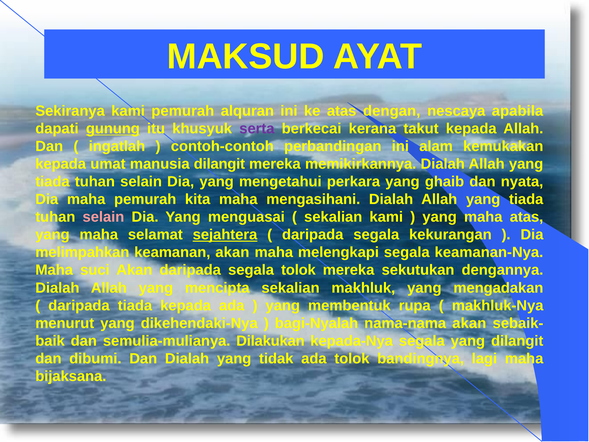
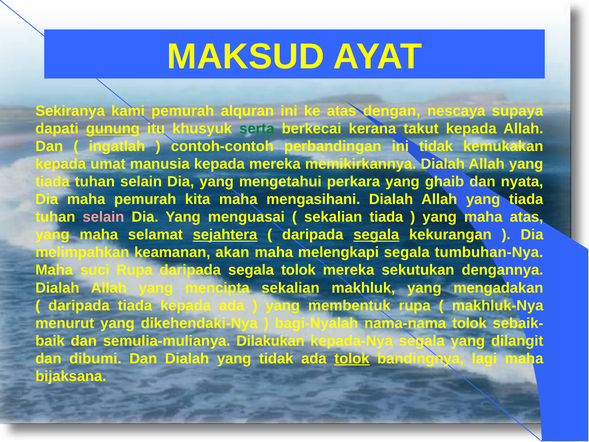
apabila: apabila -> supaya (518, 111)
serta colour: purple -> green (257, 129)
ini alam: alam -> tidak (436, 146)
manusia dilangit: dilangit -> kepada (219, 164)
sekalian kami: kami -> tiada (386, 217)
segala underline: none -> present (376, 235)
keamanan-Nya: keamanan-Nya -> tumbuhan-Nya (489, 252)
suci Akan: Akan -> Rupa (134, 270)
nama-nama akan: akan -> tolok (469, 323)
tolok underline: none -> present (352, 358)
